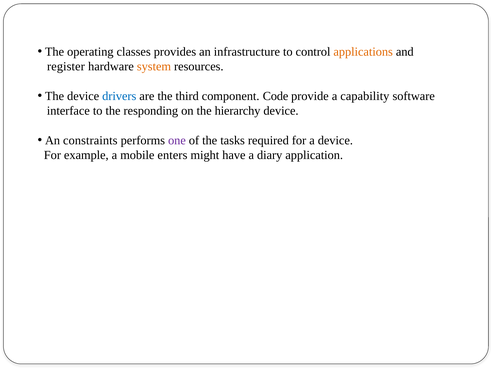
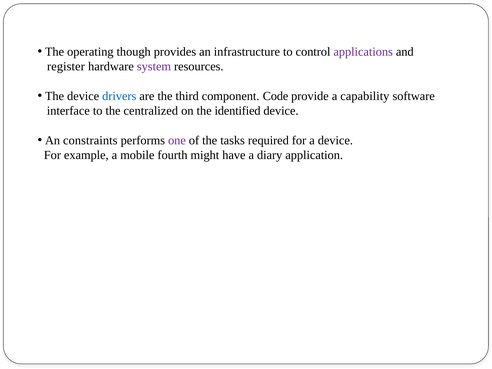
classes: classes -> though (134, 52)
applications colour: orange -> purple (363, 52)
system colour: orange -> purple (154, 67)
responding: responding -> centralized (151, 111)
hierarchy: hierarchy -> identified (238, 111)
enters: enters -> fourth (173, 155)
